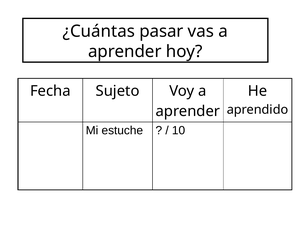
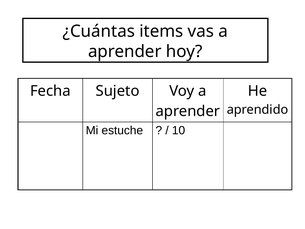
pasar: pasar -> items (161, 31)
